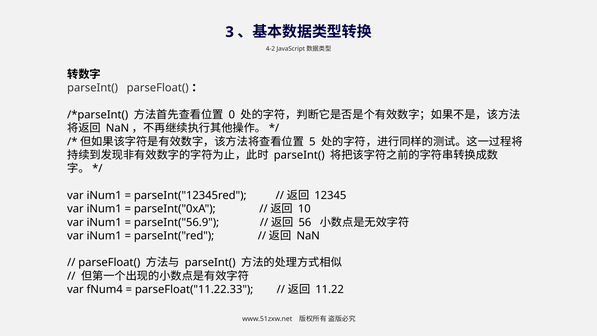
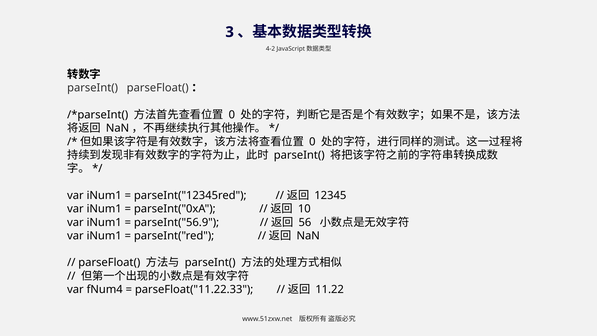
5: 5 -> 0 (312, 142)
